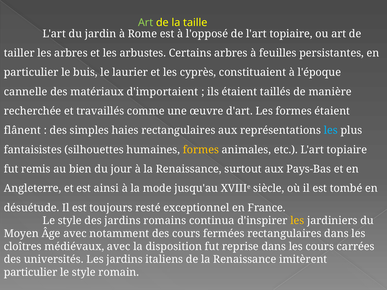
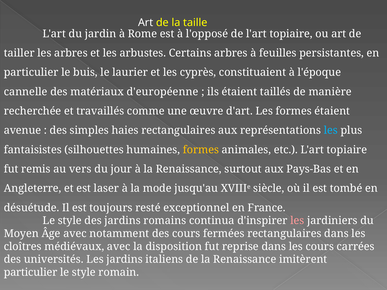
Art colour: light green -> white (146, 23)
d'importaient: d'importaient -> d'européenne (162, 92)
flânent: flânent -> avenue (22, 131)
bien: bien -> vers (80, 169)
ainsi: ainsi -> laser (106, 189)
les colour: yellow -> pink (297, 221)
